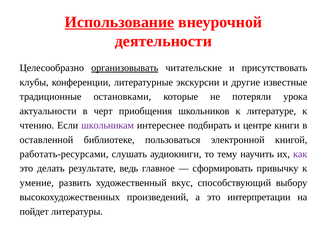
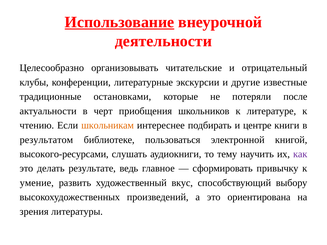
организовывать underline: present -> none (125, 68)
присутствовать: присутствовать -> отрицательный (274, 68)
урока: урока -> после (295, 97)
школьникам colour: purple -> orange (108, 125)
оставленной: оставленной -> результатом (46, 140)
работать-ресурсами: работать-ресурсами -> высокого-ресурсами (64, 154)
интерпретации: интерпретации -> ориентирована (259, 197)
пойдет: пойдет -> зрения (34, 212)
